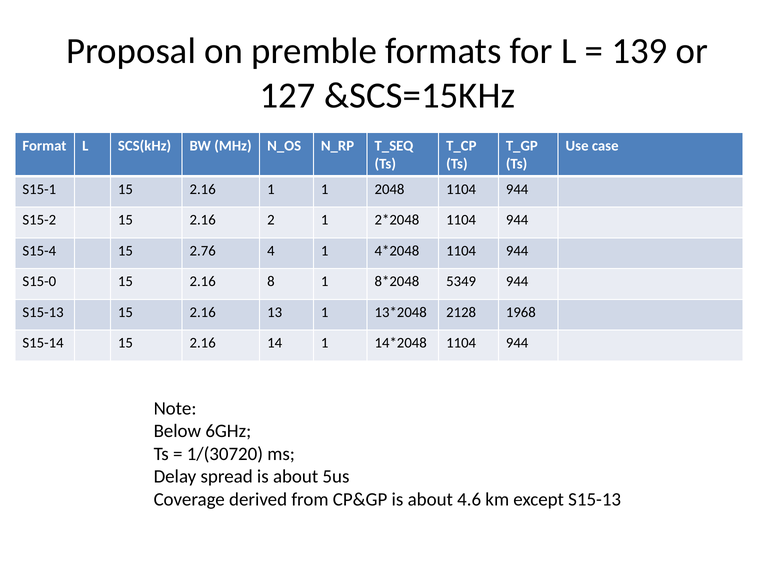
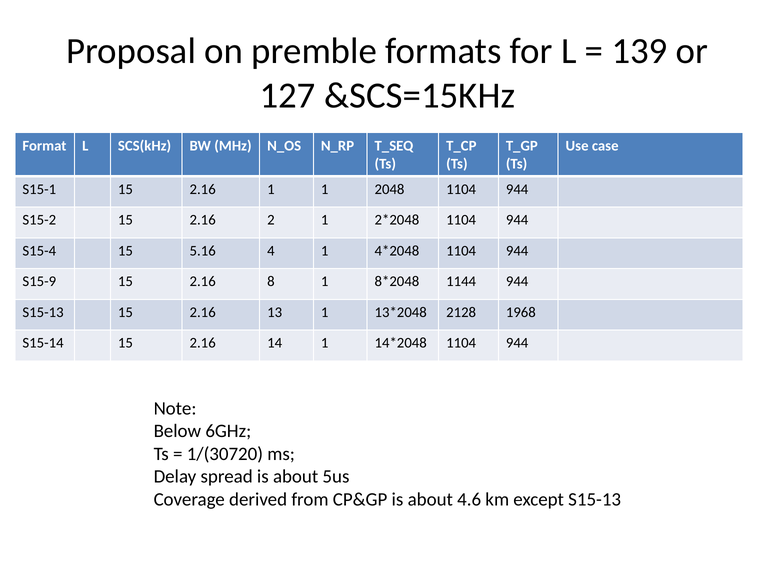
2.76: 2.76 -> 5.16 (203, 251)
S15-0: S15-0 -> S15-9 (39, 281)
5349: 5349 -> 1144 (461, 281)
